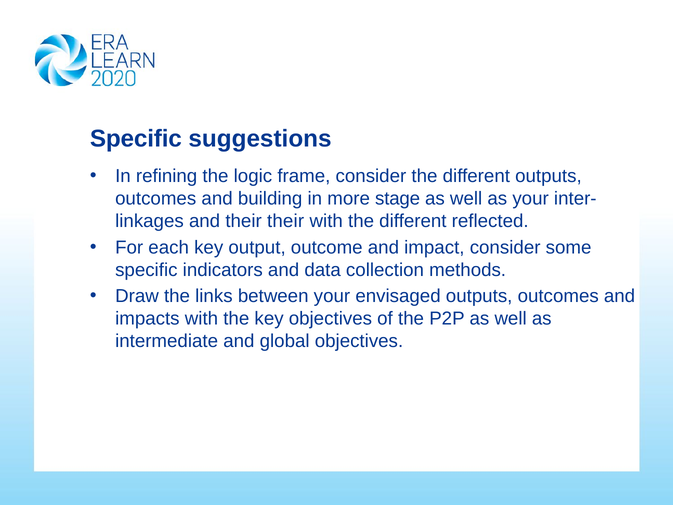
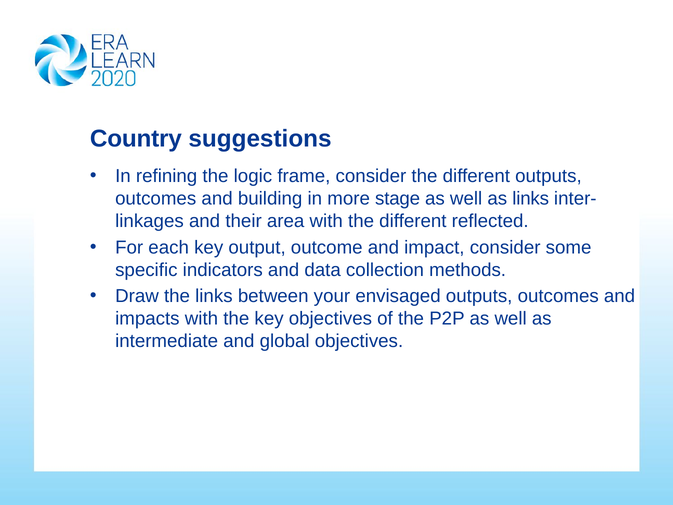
Specific: Specific -> Country (136, 139)
as your: your -> links (531, 199)
their their: their -> area (286, 221)
